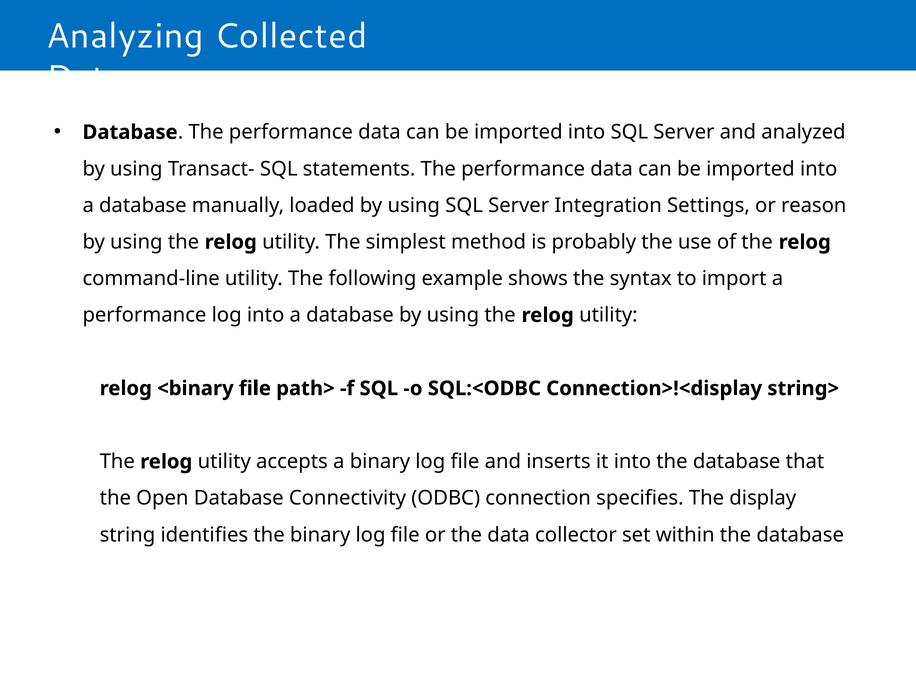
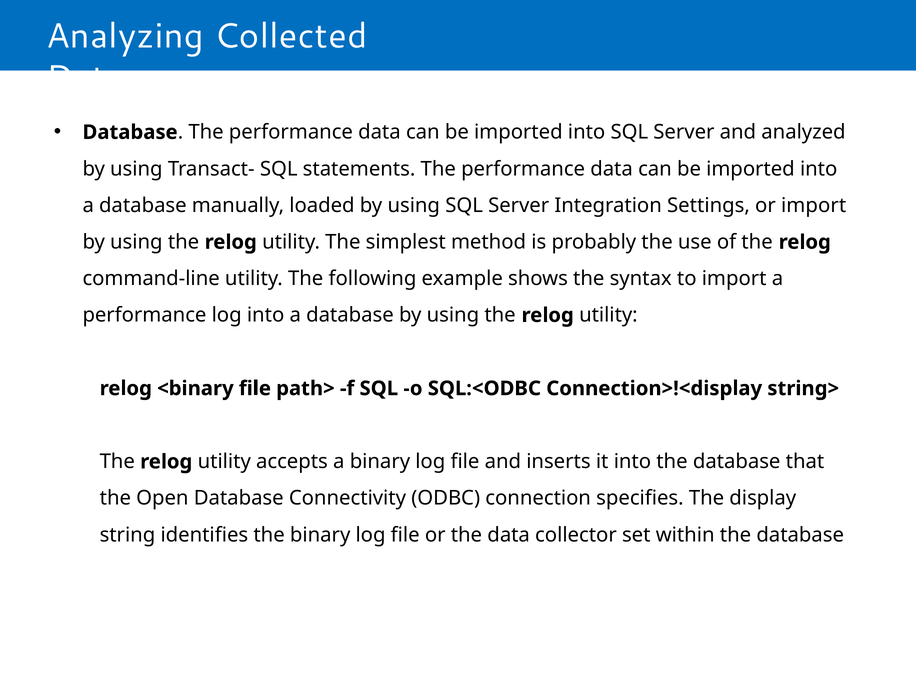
or reason: reason -> import (814, 205)
